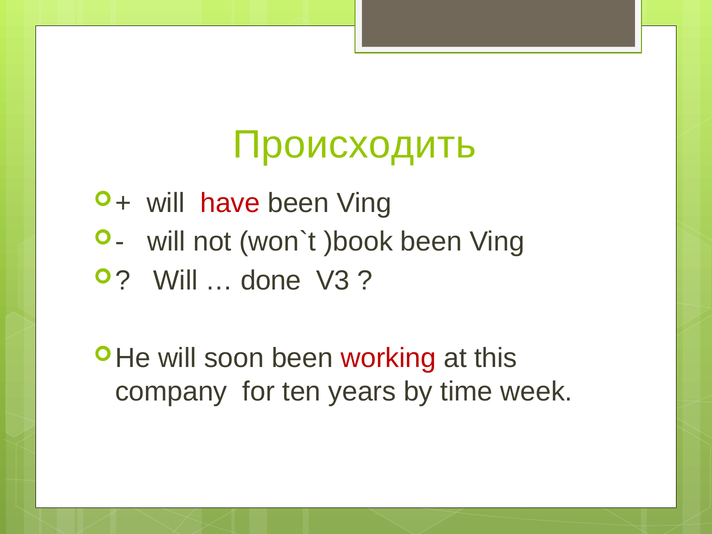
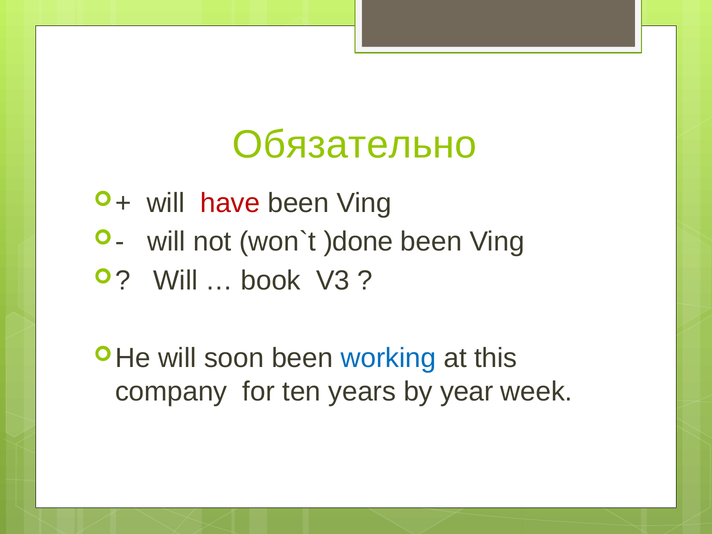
Происходить: Происходить -> Обязательно (355, 144)
)book: )book -> )done (358, 242)
done: done -> book (271, 281)
working colour: red -> blue (388, 358)
time: time -> year (467, 391)
